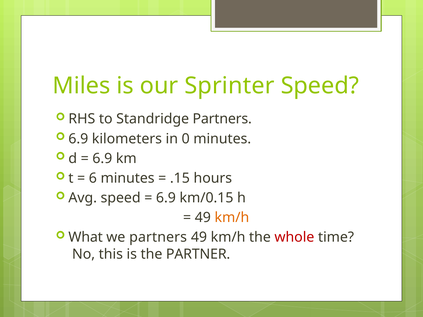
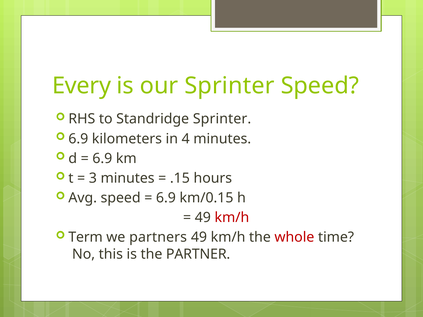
Miles: Miles -> Every (82, 86)
Standridge Partners: Partners -> Sprinter (222, 119)
0: 0 -> 4 (186, 139)
6: 6 -> 3 (93, 178)
km/h colour: orange -> red (232, 218)
What: What -> Term (86, 237)
